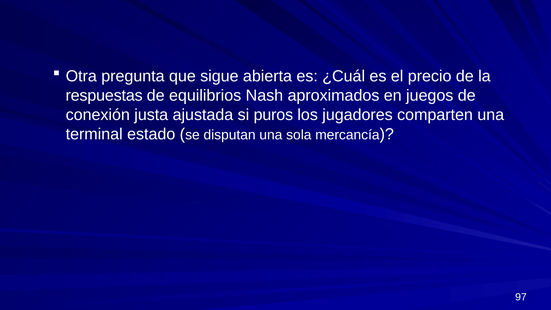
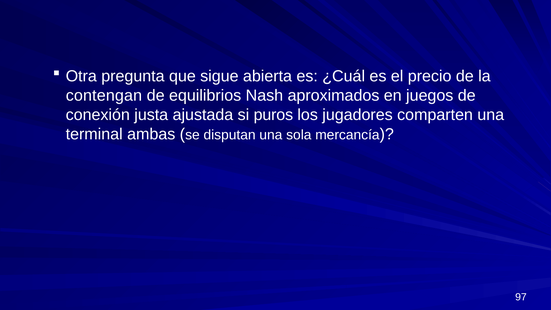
respuestas: respuestas -> contengan (104, 96)
estado: estado -> ambas (151, 134)
